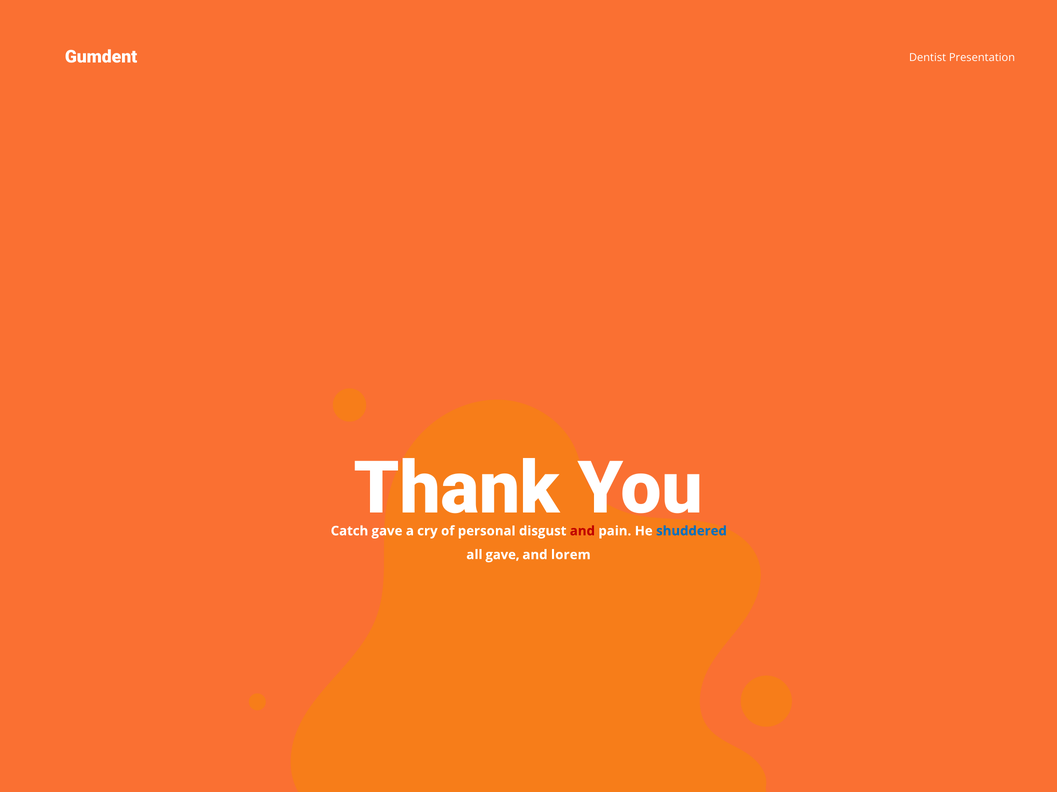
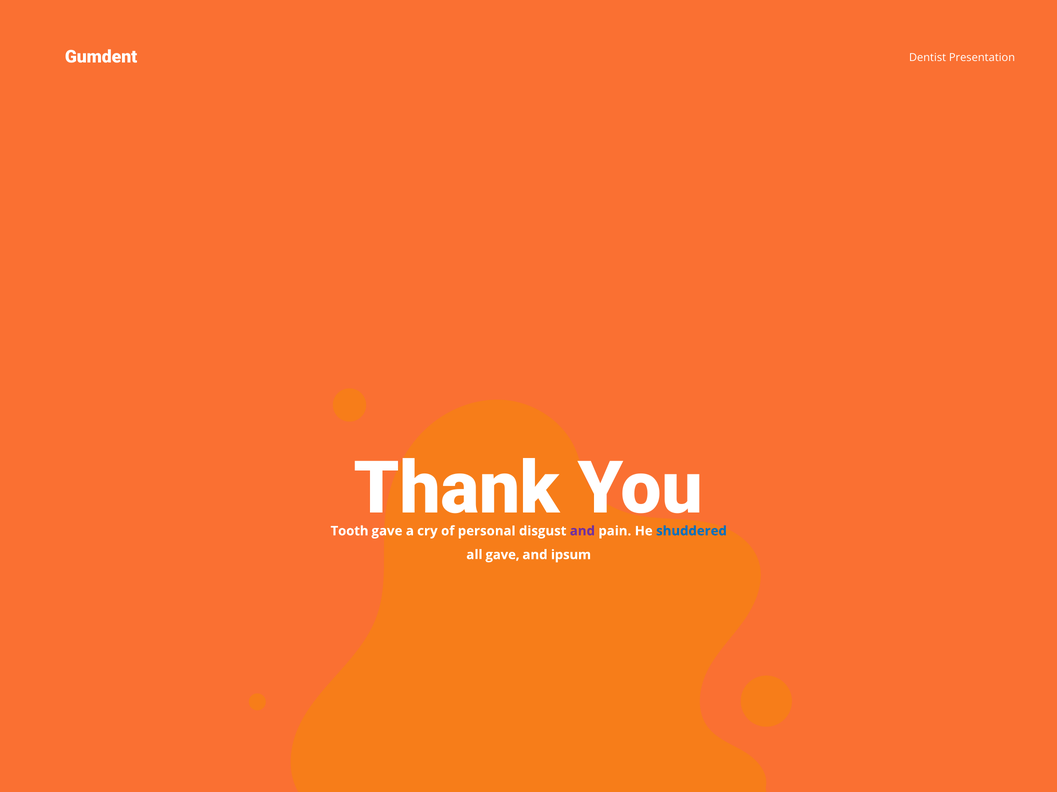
Catch: Catch -> Tooth (350, 531)
and colour: red -> purple (582, 531)
lorem: lorem -> ipsum (571, 555)
